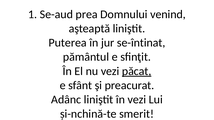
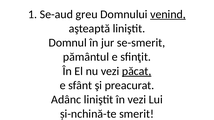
prea: prea -> greu (87, 14)
venind underline: none -> present (168, 14)
Puterea: Puterea -> Domnul (68, 43)
se-întinat: se-întinat -> se-smerit (141, 43)
